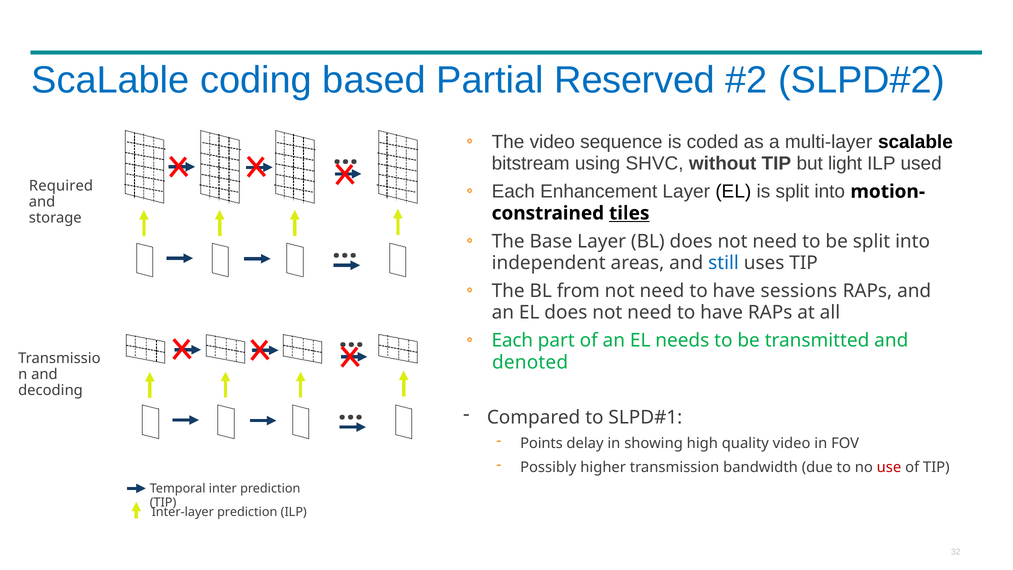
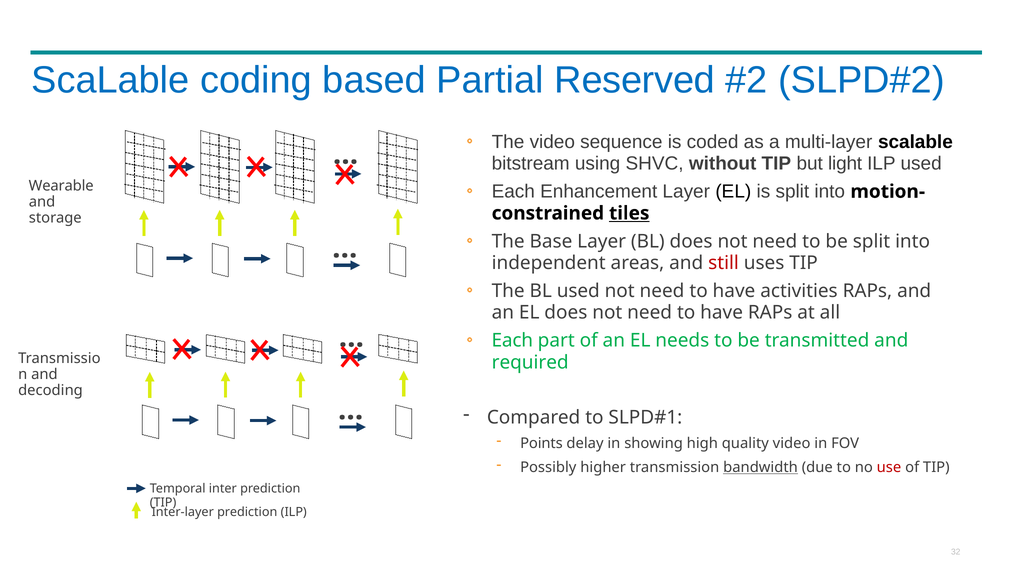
Required: Required -> Wearable (61, 186)
still colour: blue -> red (724, 263)
BL from: from -> used (578, 291)
sessions: sessions -> activities (799, 291)
denoted: denoted -> required (530, 362)
bandwidth underline: none -> present (761, 467)
